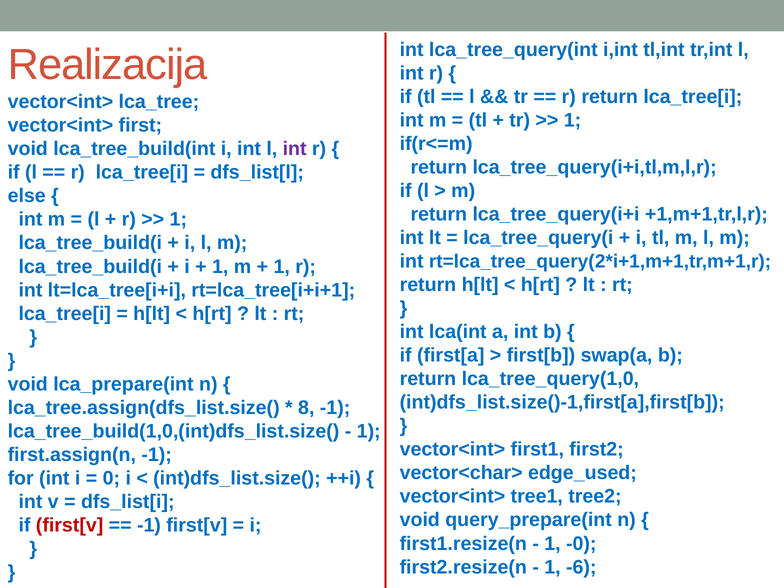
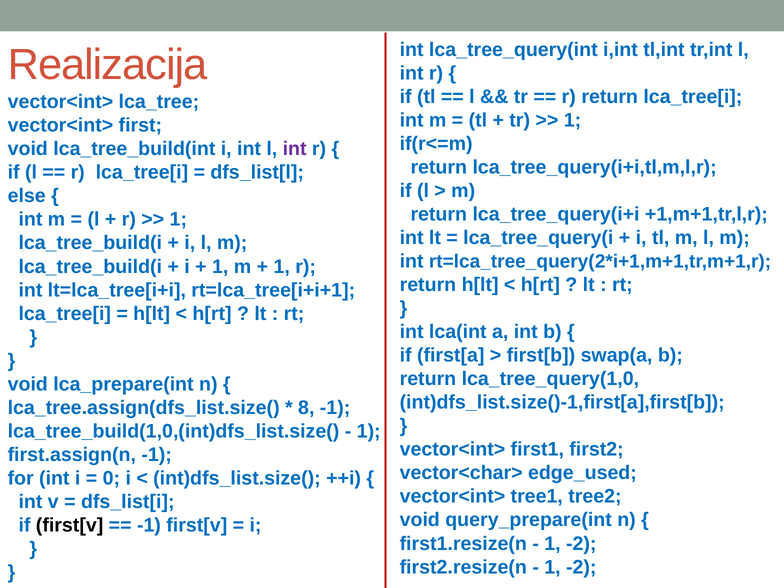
first[v colour: red -> black (70, 525)
-0: -0 -> -2 (581, 544)
-6: -6 -> -2 (581, 567)
